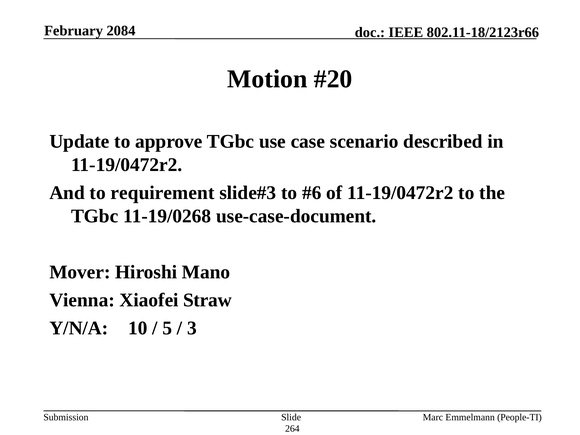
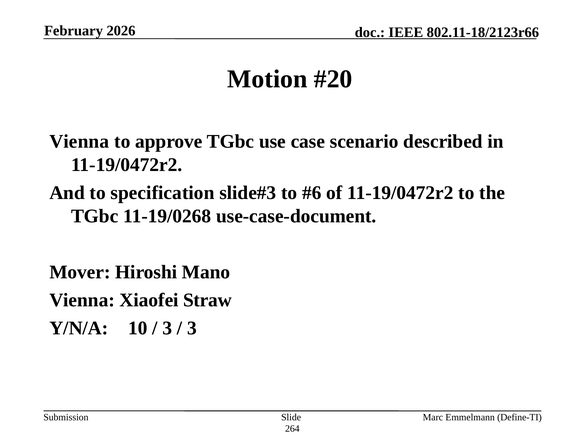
2084: 2084 -> 2026 (121, 31)
Update: Update -> Vienna (79, 142)
requirement: requirement -> specification (163, 193)
5: 5 -> 3 (167, 328)
People-TI: People-TI -> Define-TI (519, 417)
